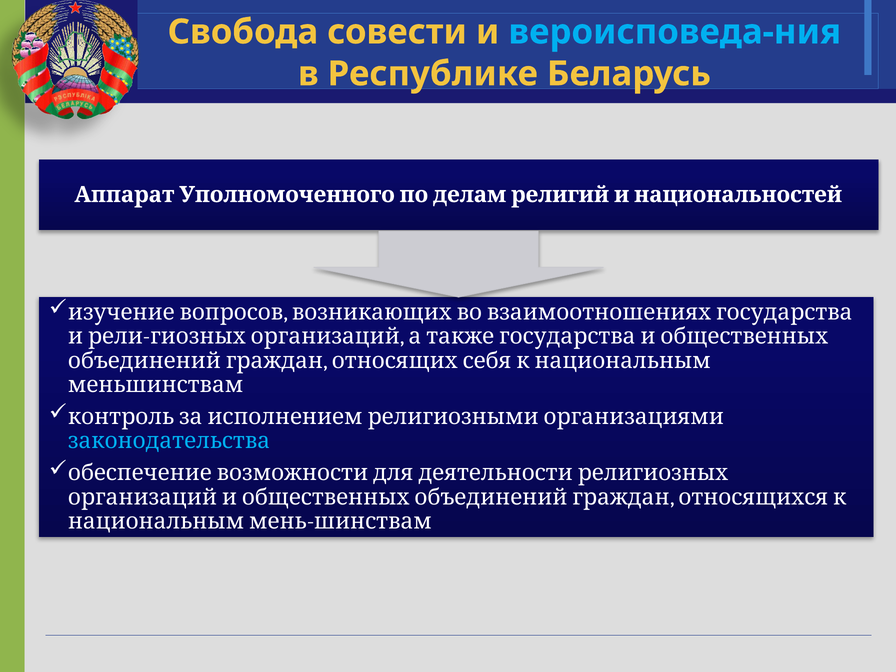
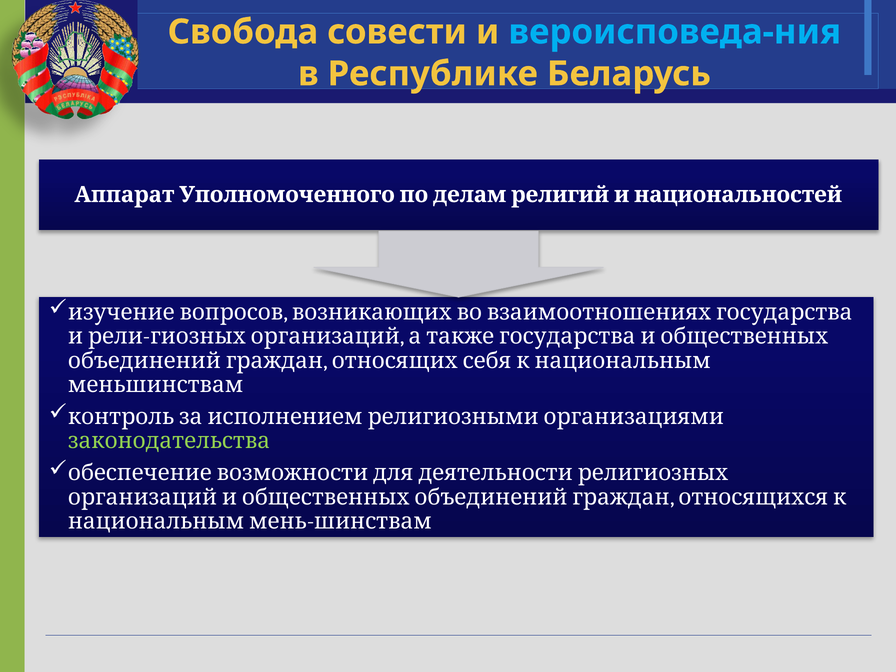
законодательства colour: light blue -> light green (169, 441)
